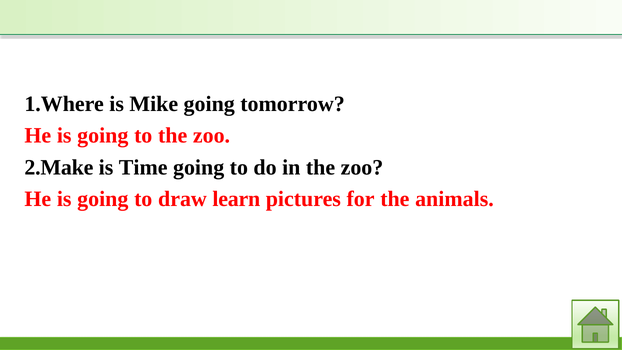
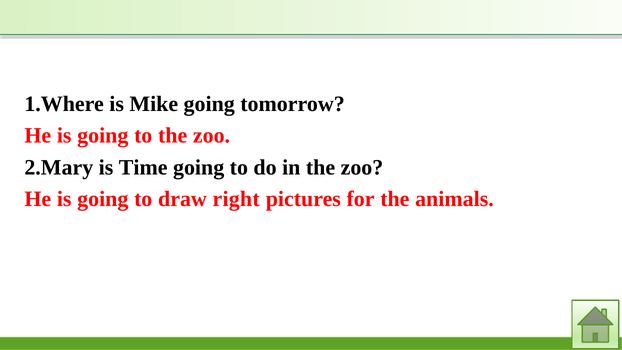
2.Make: 2.Make -> 2.Mary (59, 167)
learn: learn -> right (236, 199)
